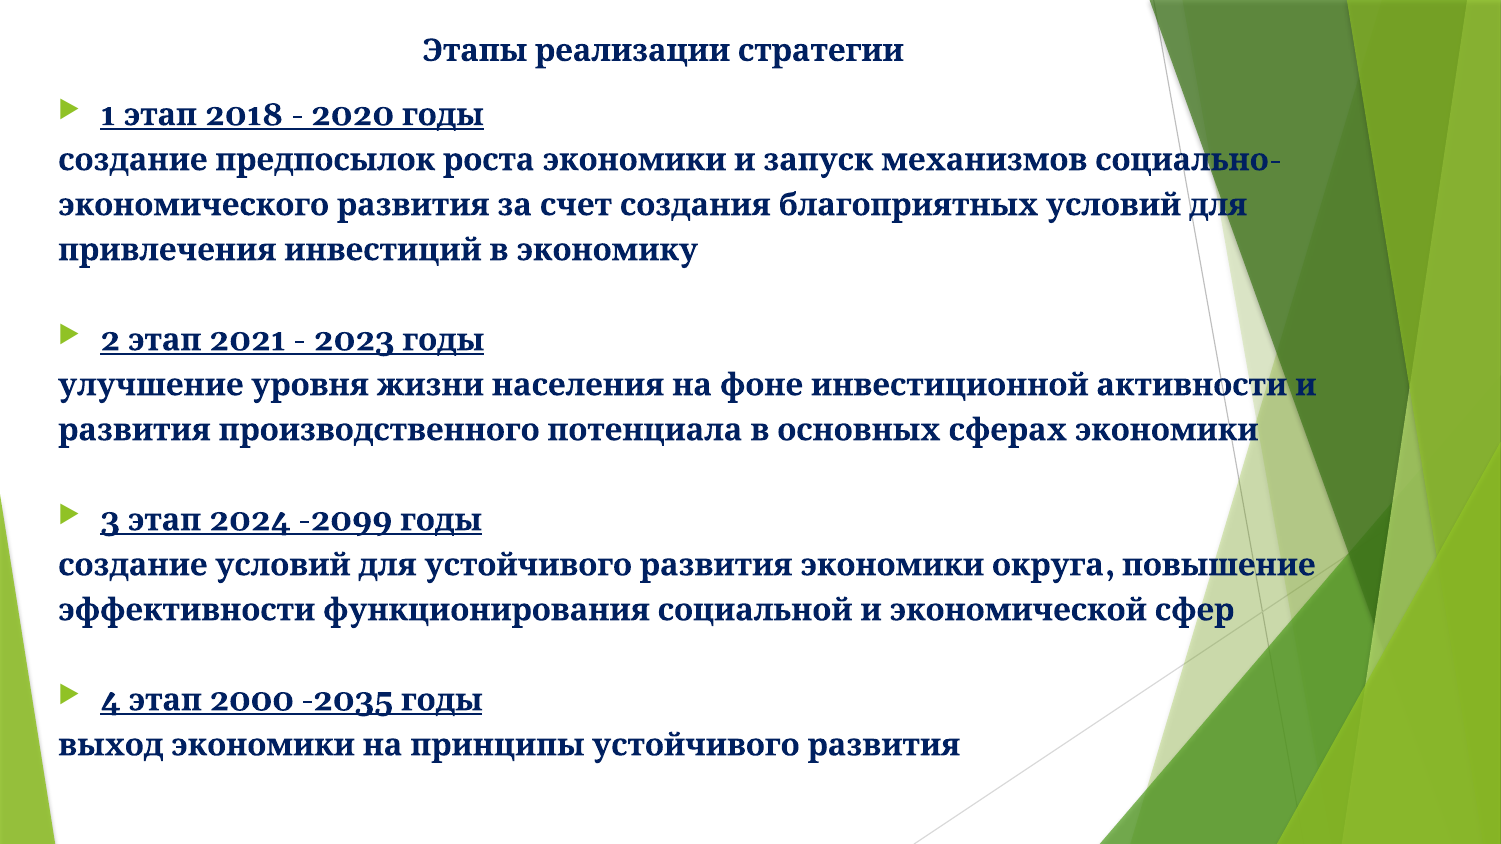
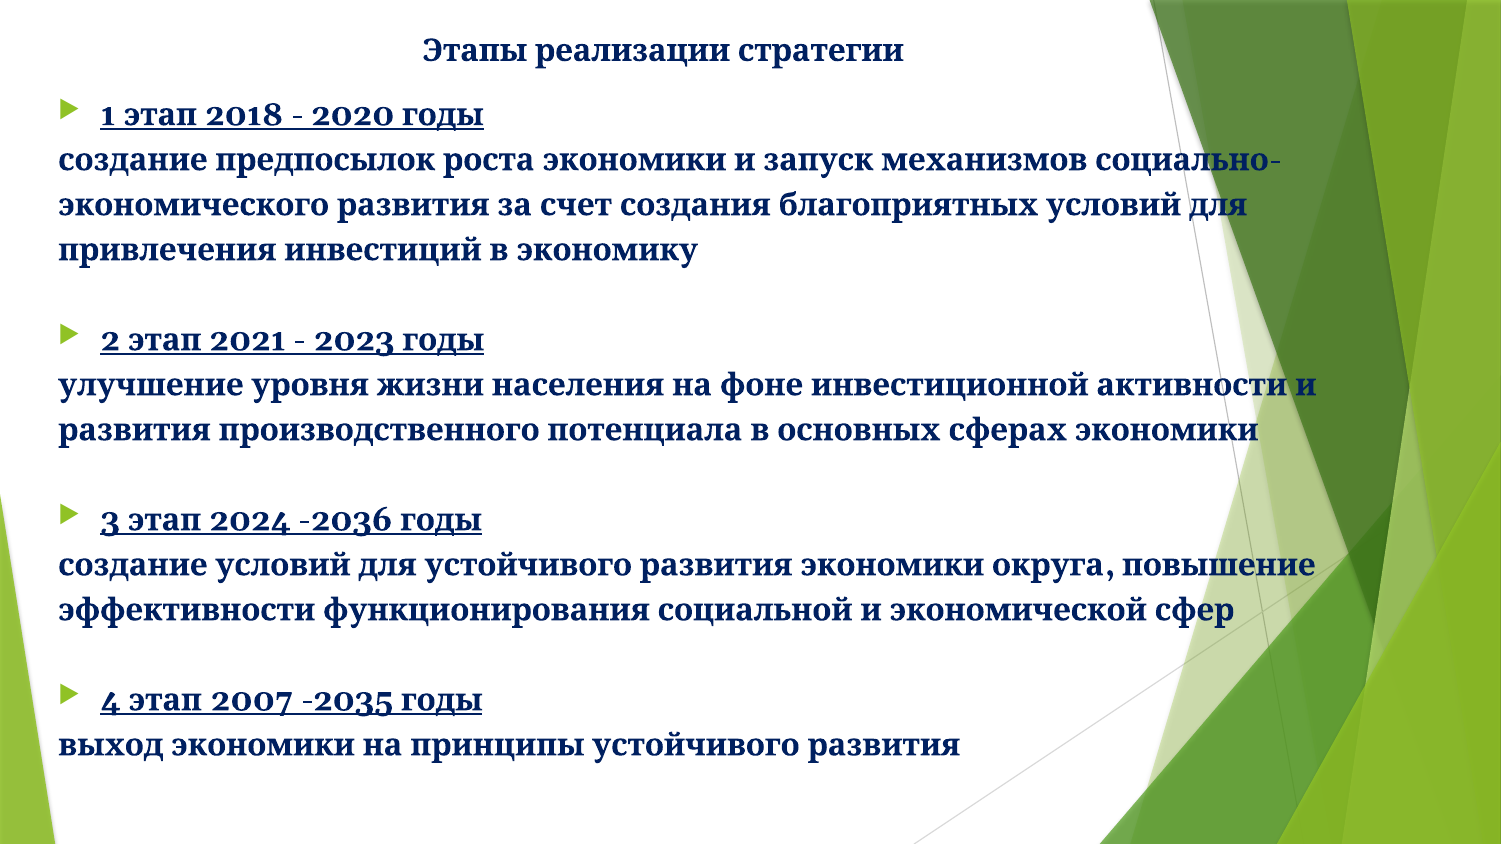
-2099: -2099 -> -2036 (346, 520)
2000: 2000 -> 2007 (252, 700)
